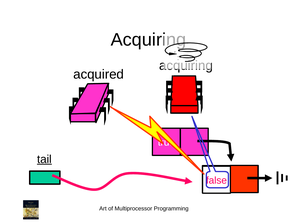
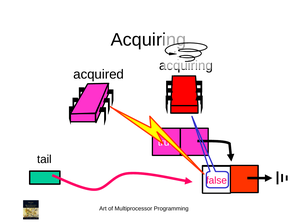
tail underline: present -> none (44, 159)
